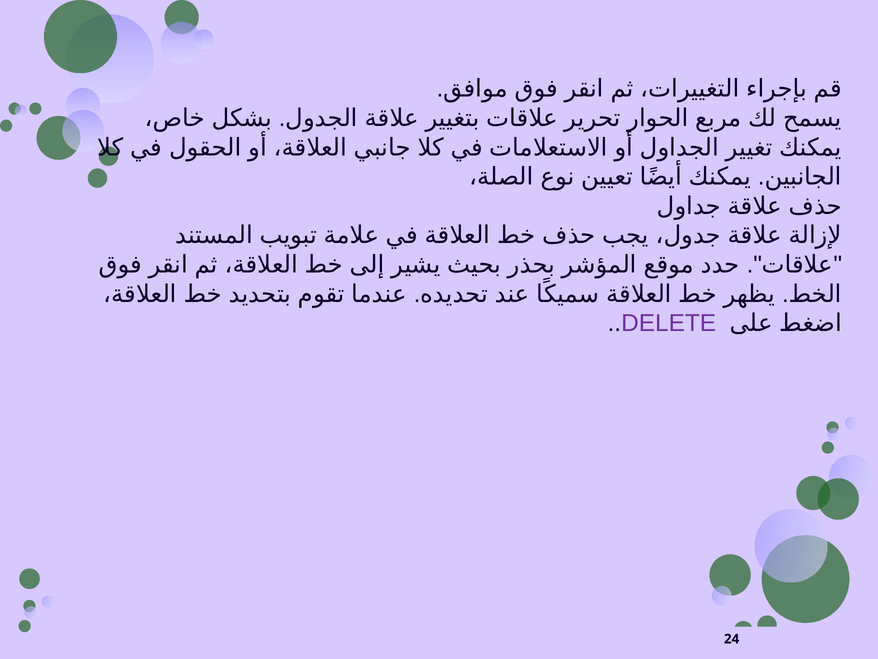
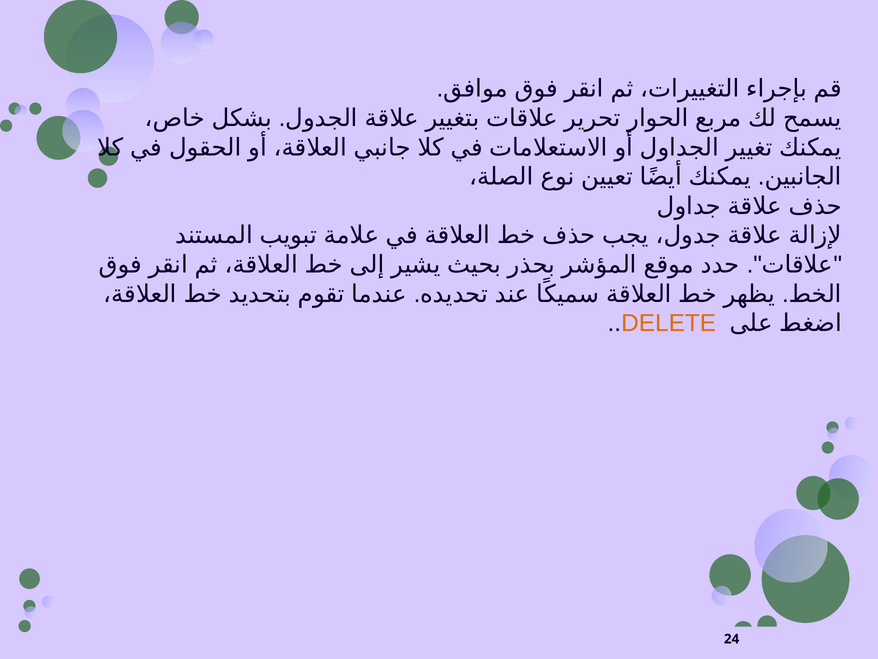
DELETE colour: purple -> orange (669, 323)
